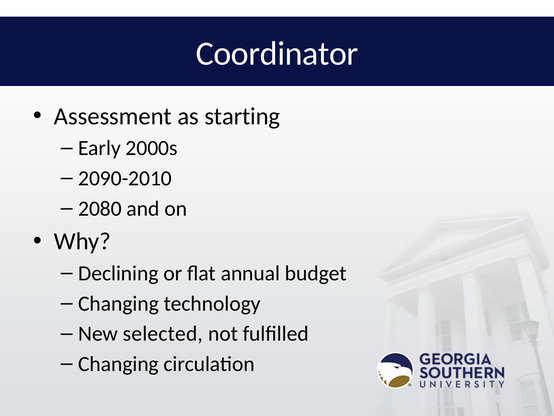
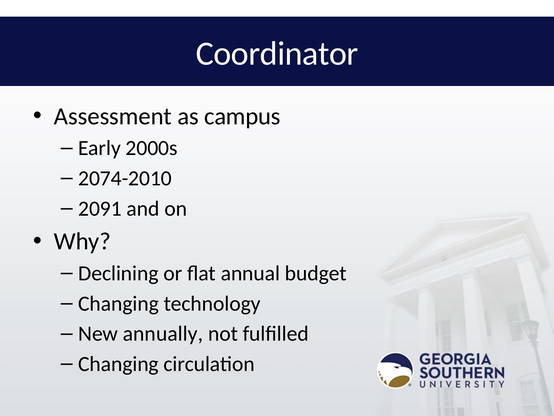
starting: starting -> campus (242, 116)
2090-2010: 2090-2010 -> 2074-2010 (125, 178)
2080: 2080 -> 2091 (100, 208)
selected: selected -> annually (163, 333)
